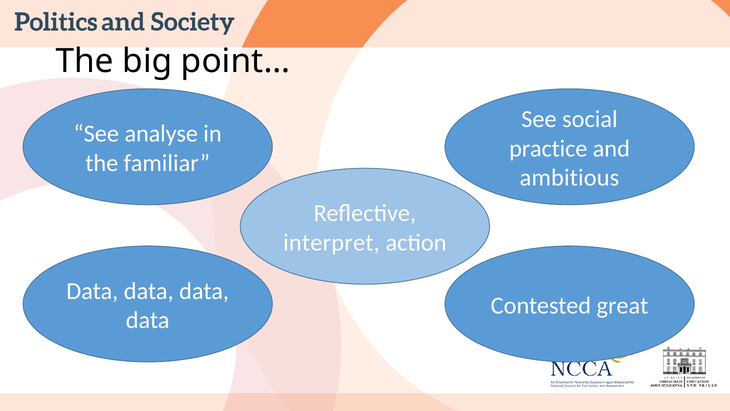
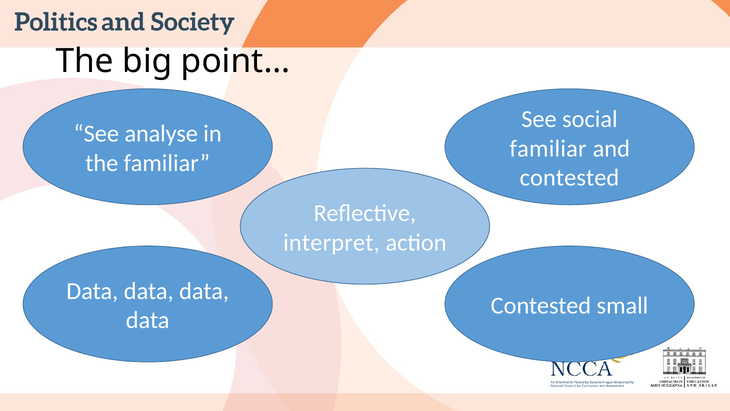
practice: practice -> familiar (548, 148)
ambitious: ambitious -> contested (569, 178)
great: great -> small (622, 305)
